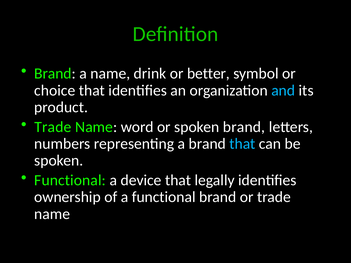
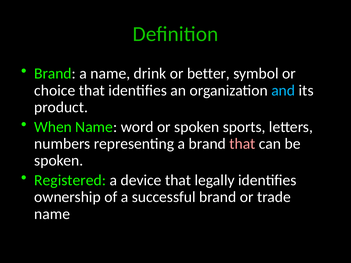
Trade: Trade -> When (53, 127)
spoken brand: brand -> sports (244, 127)
that colour: light blue -> pink (242, 144)
Functional: Functional -> Registered (70, 180)
a functional: functional -> successful (164, 197)
